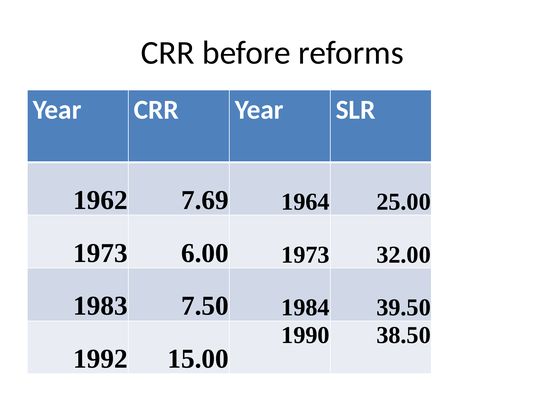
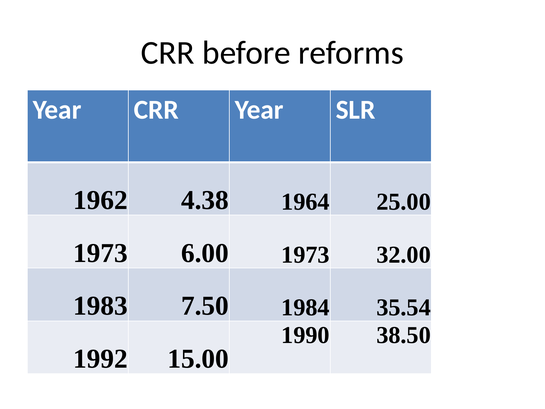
7.69: 7.69 -> 4.38 (205, 200)
39.50: 39.50 -> 35.54 (404, 307)
